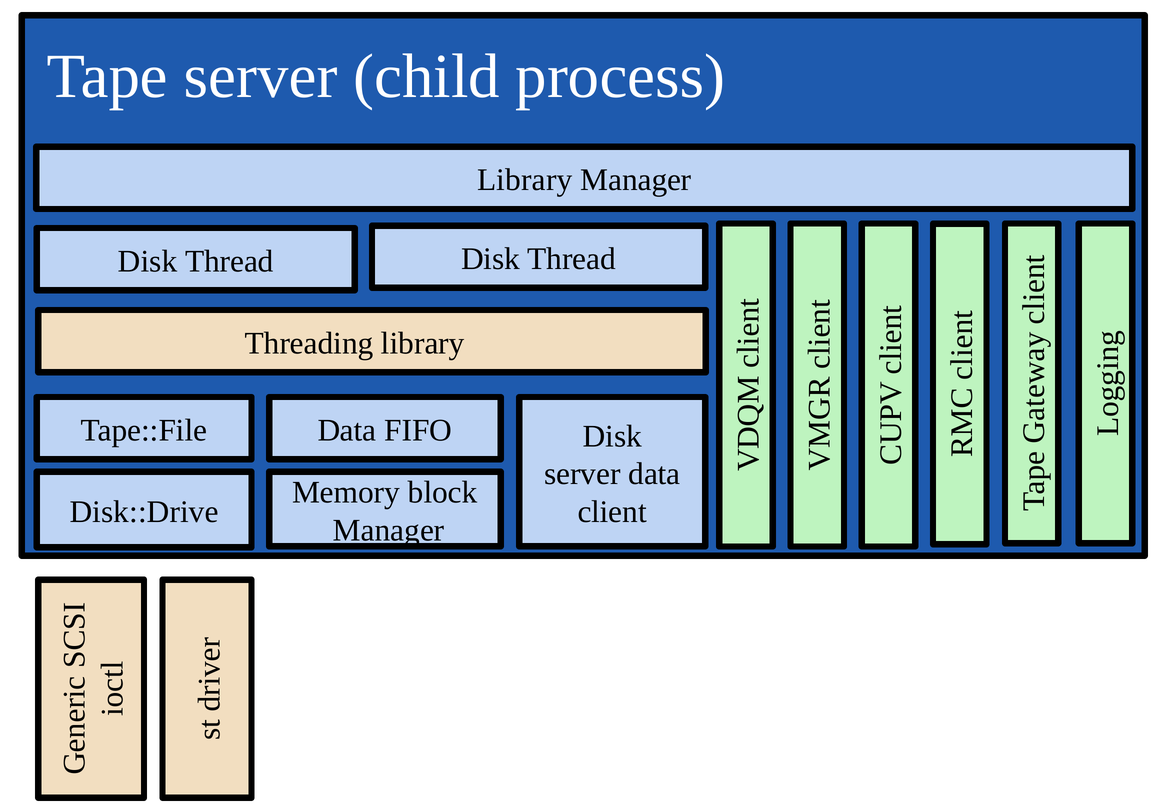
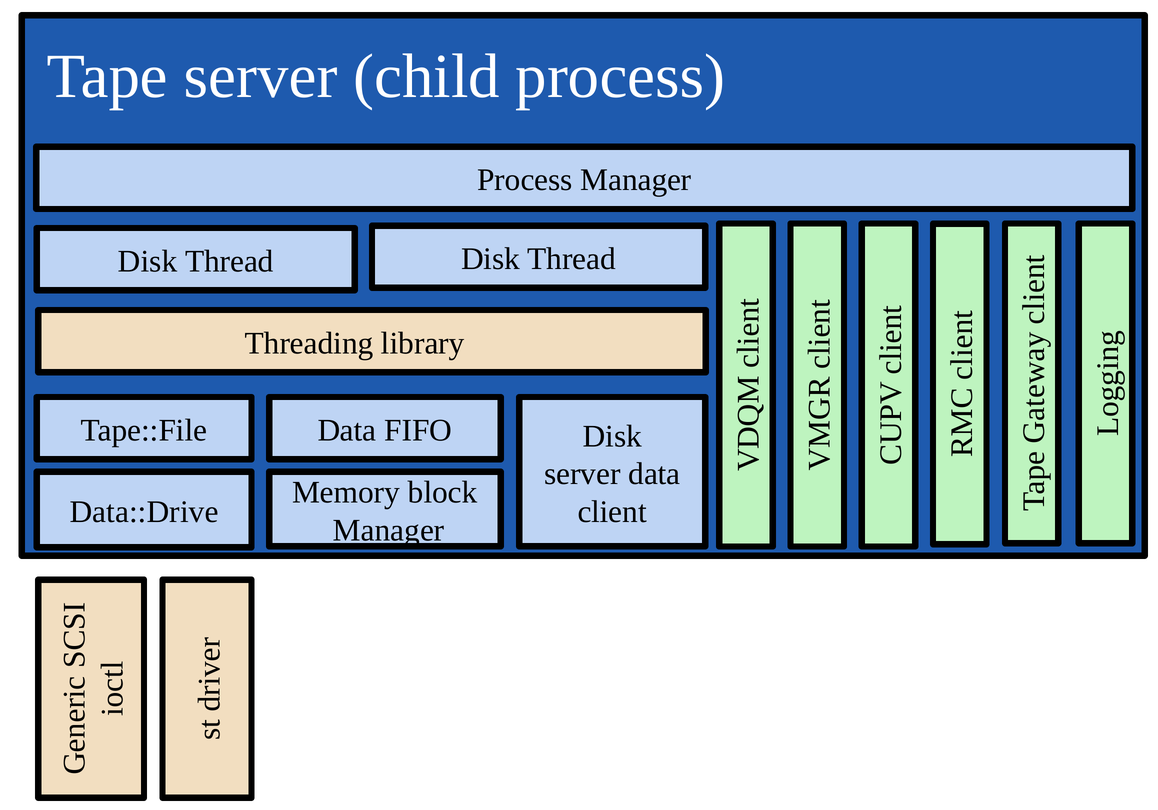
Library: Library -> Process (525, 180)
Disk::Drive: Disk::Drive -> Data::Drive (144, 512)
